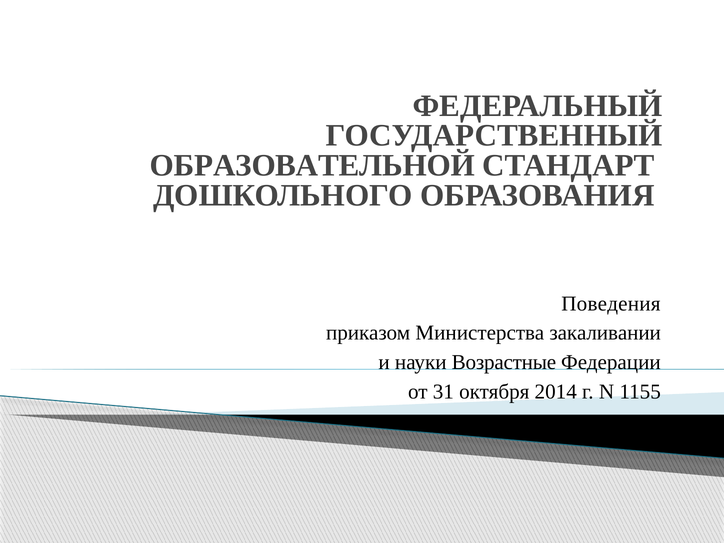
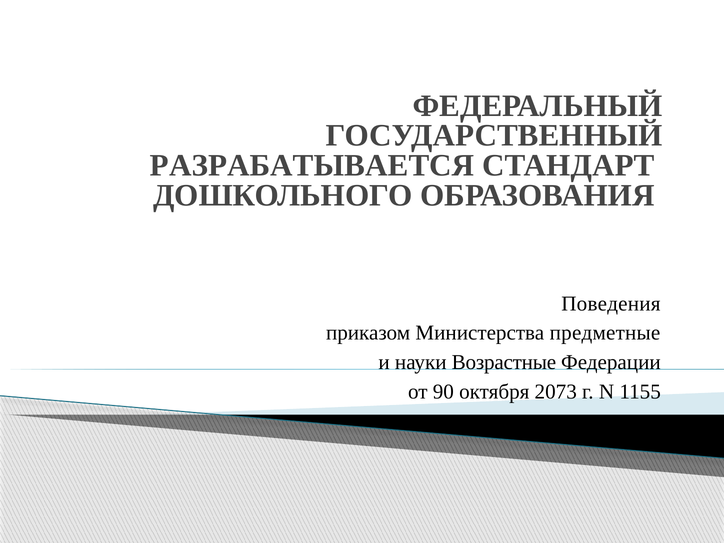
ОБРАЗОВАТЕЛЬНОЙ: ОБРАЗОВАТЕЛЬНОЙ -> РАЗРАБАТЫВАЕТСЯ (312, 166)
закаливании: закаливании -> предметные (605, 333)
31: 31 -> 90 (443, 392)
2014: 2014 -> 2073 (556, 392)
